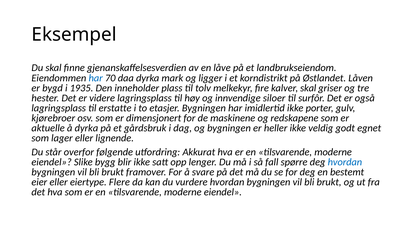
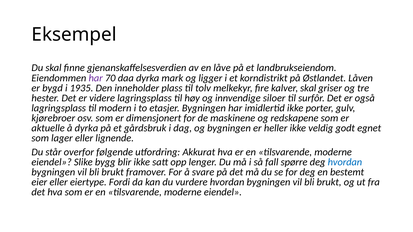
har colour: blue -> purple (96, 78)
erstatte: erstatte -> modern (115, 108)
Flere: Flere -> Fordi (119, 182)
